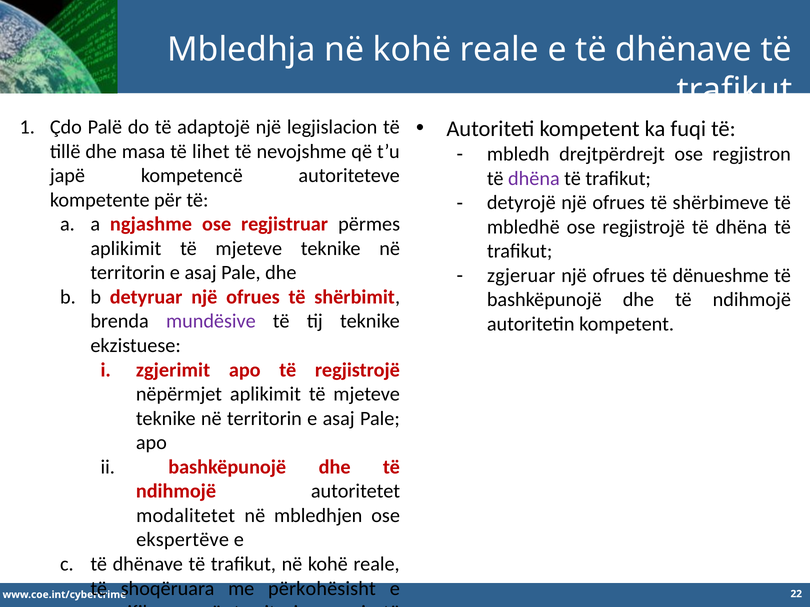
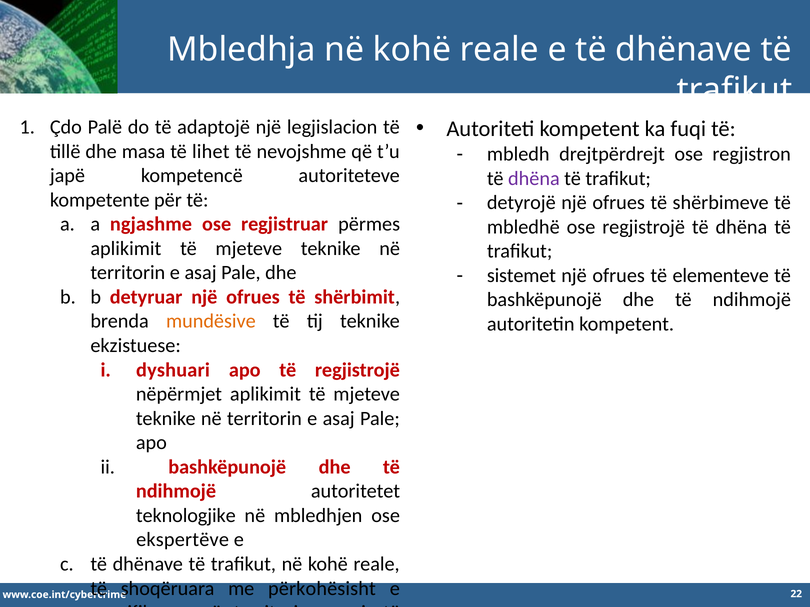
zgjeruar: zgjeruar -> sistemet (521, 276)
dënueshme: dënueshme -> elementeve (721, 276)
mundësive colour: purple -> orange (211, 322)
zgjerimit: zgjerimit -> dyshuari (173, 370)
modalitetet: modalitetet -> teknologjike (186, 516)
